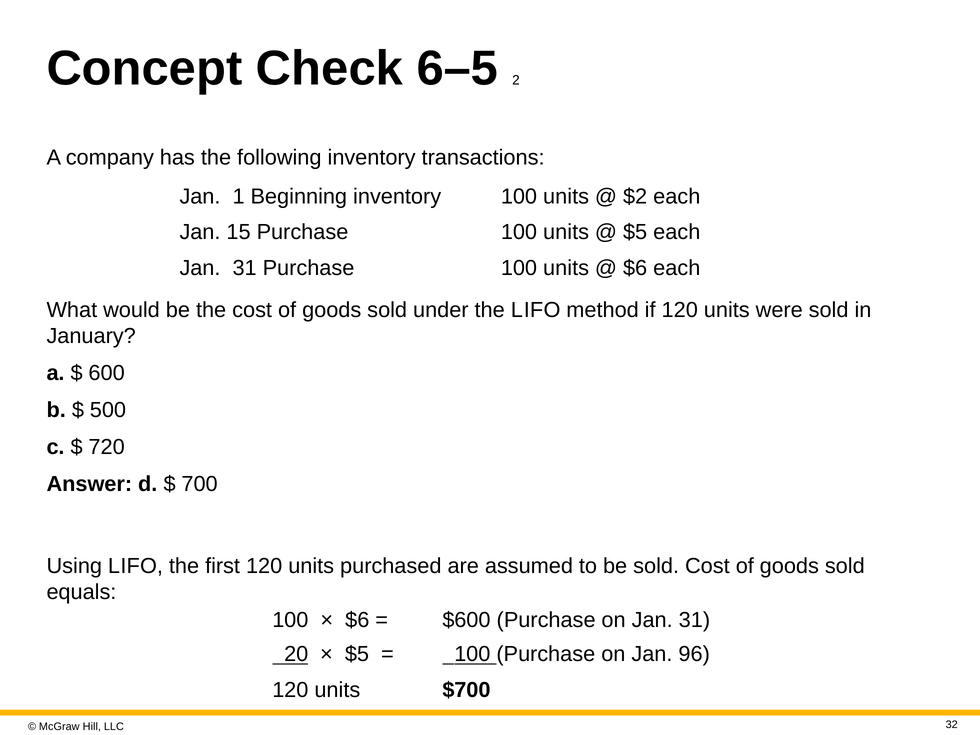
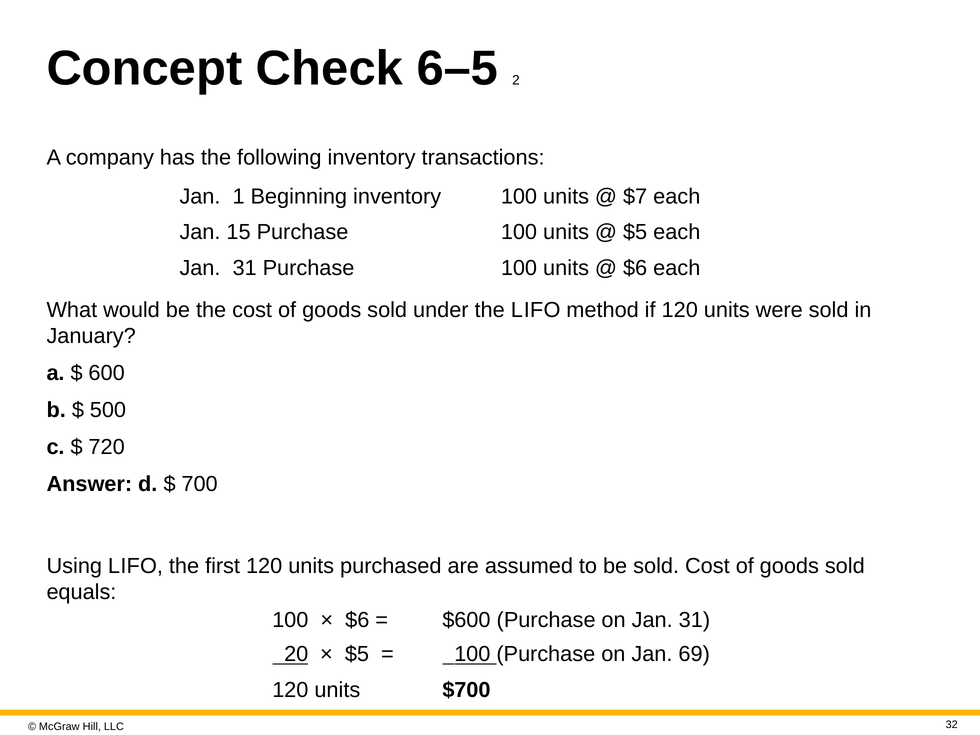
$2: $2 -> $7 (635, 196)
96: 96 -> 69 (694, 654)
